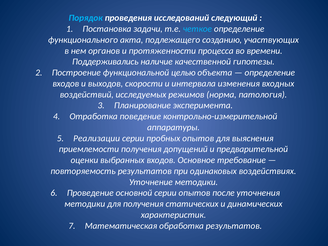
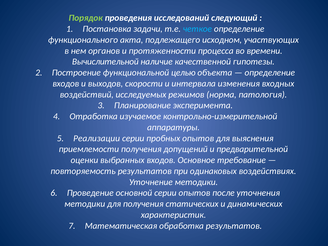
Порядок colour: light blue -> light green (86, 18)
созданию: созданию -> исходном (222, 40)
Поддерживались: Поддерживались -> Вычислительной (105, 62)
поведение: поведение -> изучаемое (140, 116)
